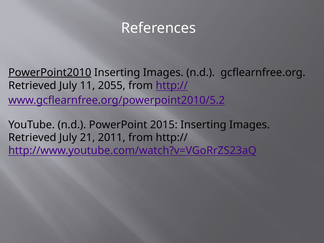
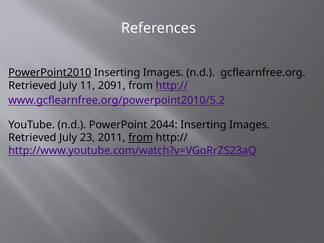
2055: 2055 -> 2091 (112, 86)
2015: 2015 -> 2044 (164, 125)
21: 21 -> 23 (87, 138)
from underline: none -> present (141, 138)
